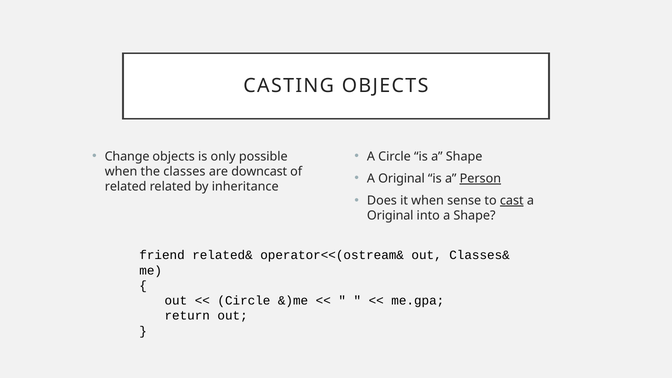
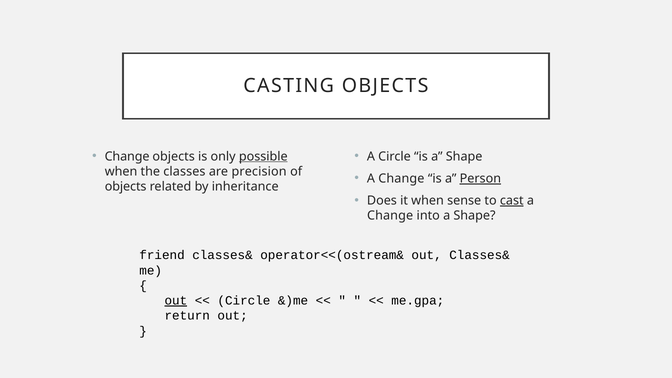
possible underline: none -> present (263, 156)
downcast: downcast -> precision (259, 171)
Original: Original -> Change (401, 178)
related: related -> objects (126, 187)
Original: Original -> Change (390, 216)
friend related&: related& -> classes& (222, 255)
out underline: none -> present (176, 301)
